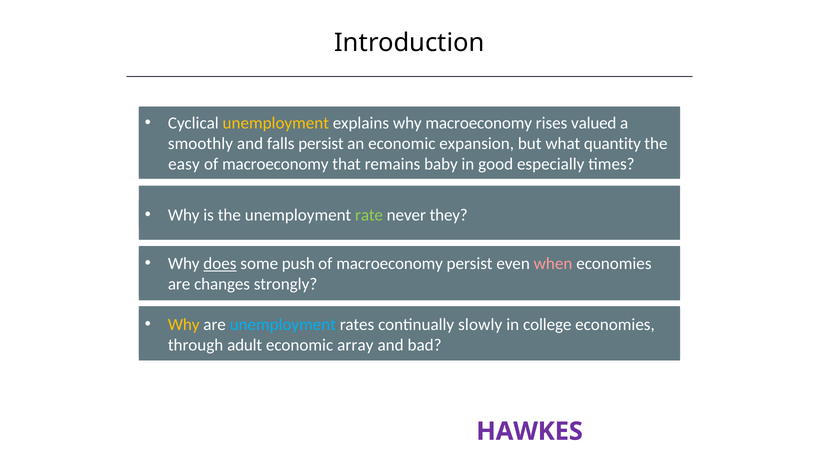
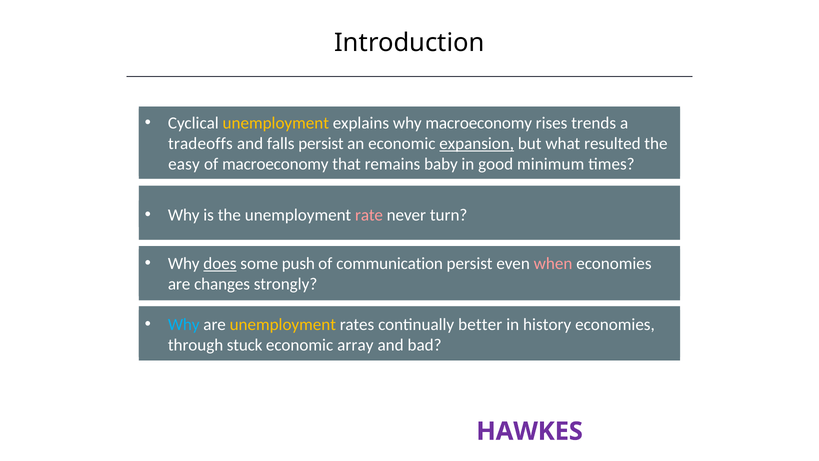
valued: valued -> trends (594, 123)
smoothly: smoothly -> tradeoffs (200, 143)
expansion underline: none -> present (477, 143)
quantity: quantity -> resulted (612, 143)
especially: especially -> minimum (551, 164)
rate colour: light green -> pink (369, 215)
they: they -> turn (449, 215)
macroeconomy: macroeconomy -> communication (390, 264)
Why colour: yellow -> light blue (184, 324)
unemployment colour: light blue -> yellow (283, 324)
slowly: slowly -> better (480, 324)
college: college -> history (547, 324)
adult: adult -> stuck (245, 345)
